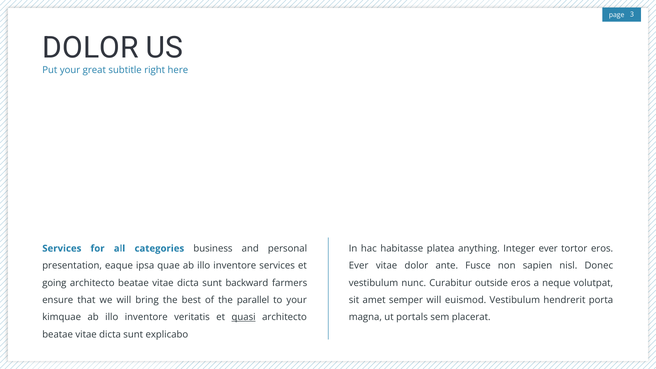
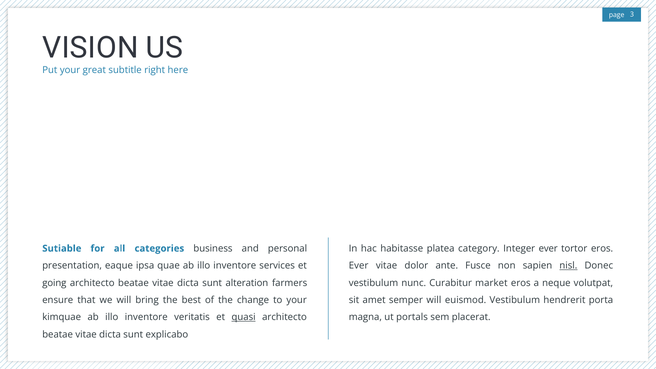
DOLOR: DOLOR -> VISION (90, 48)
Services: Services -> Sutiable (62, 248)
anything: anything -> category (479, 248)
nisl underline: none -> present (568, 266)
backward: backward -> alteration (247, 283)
outside: outside -> market (491, 283)
parallel: parallel -> change (253, 300)
